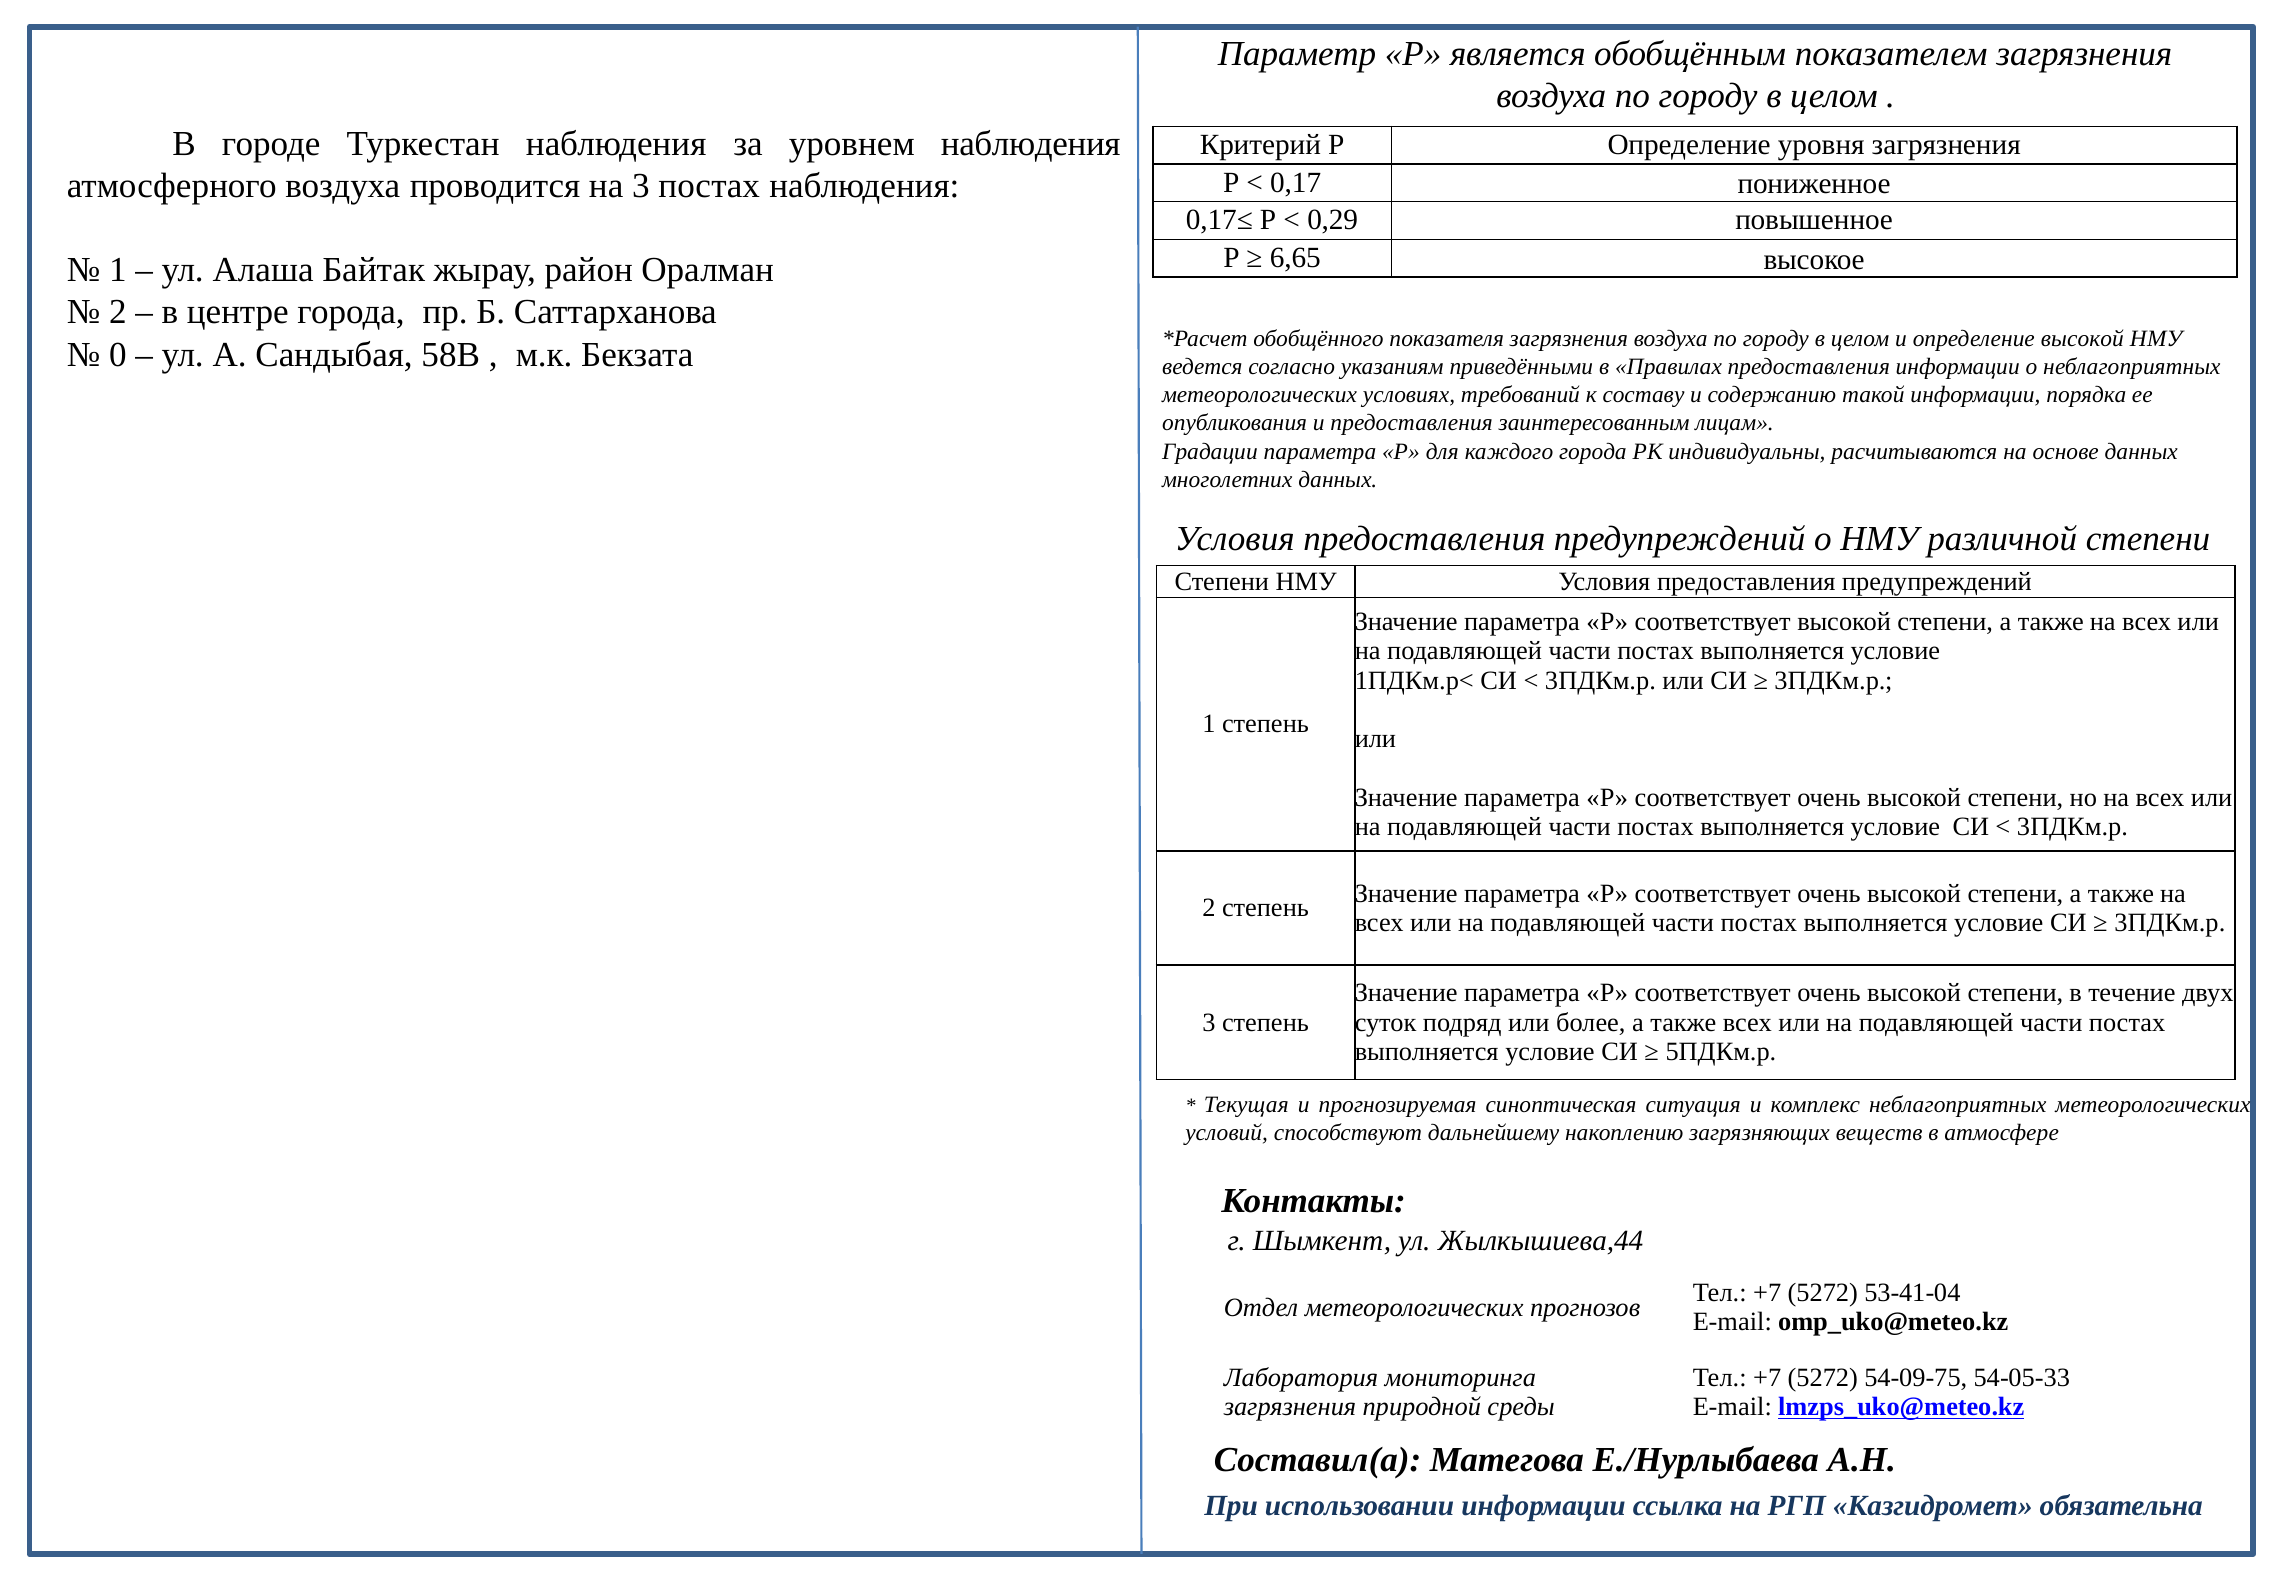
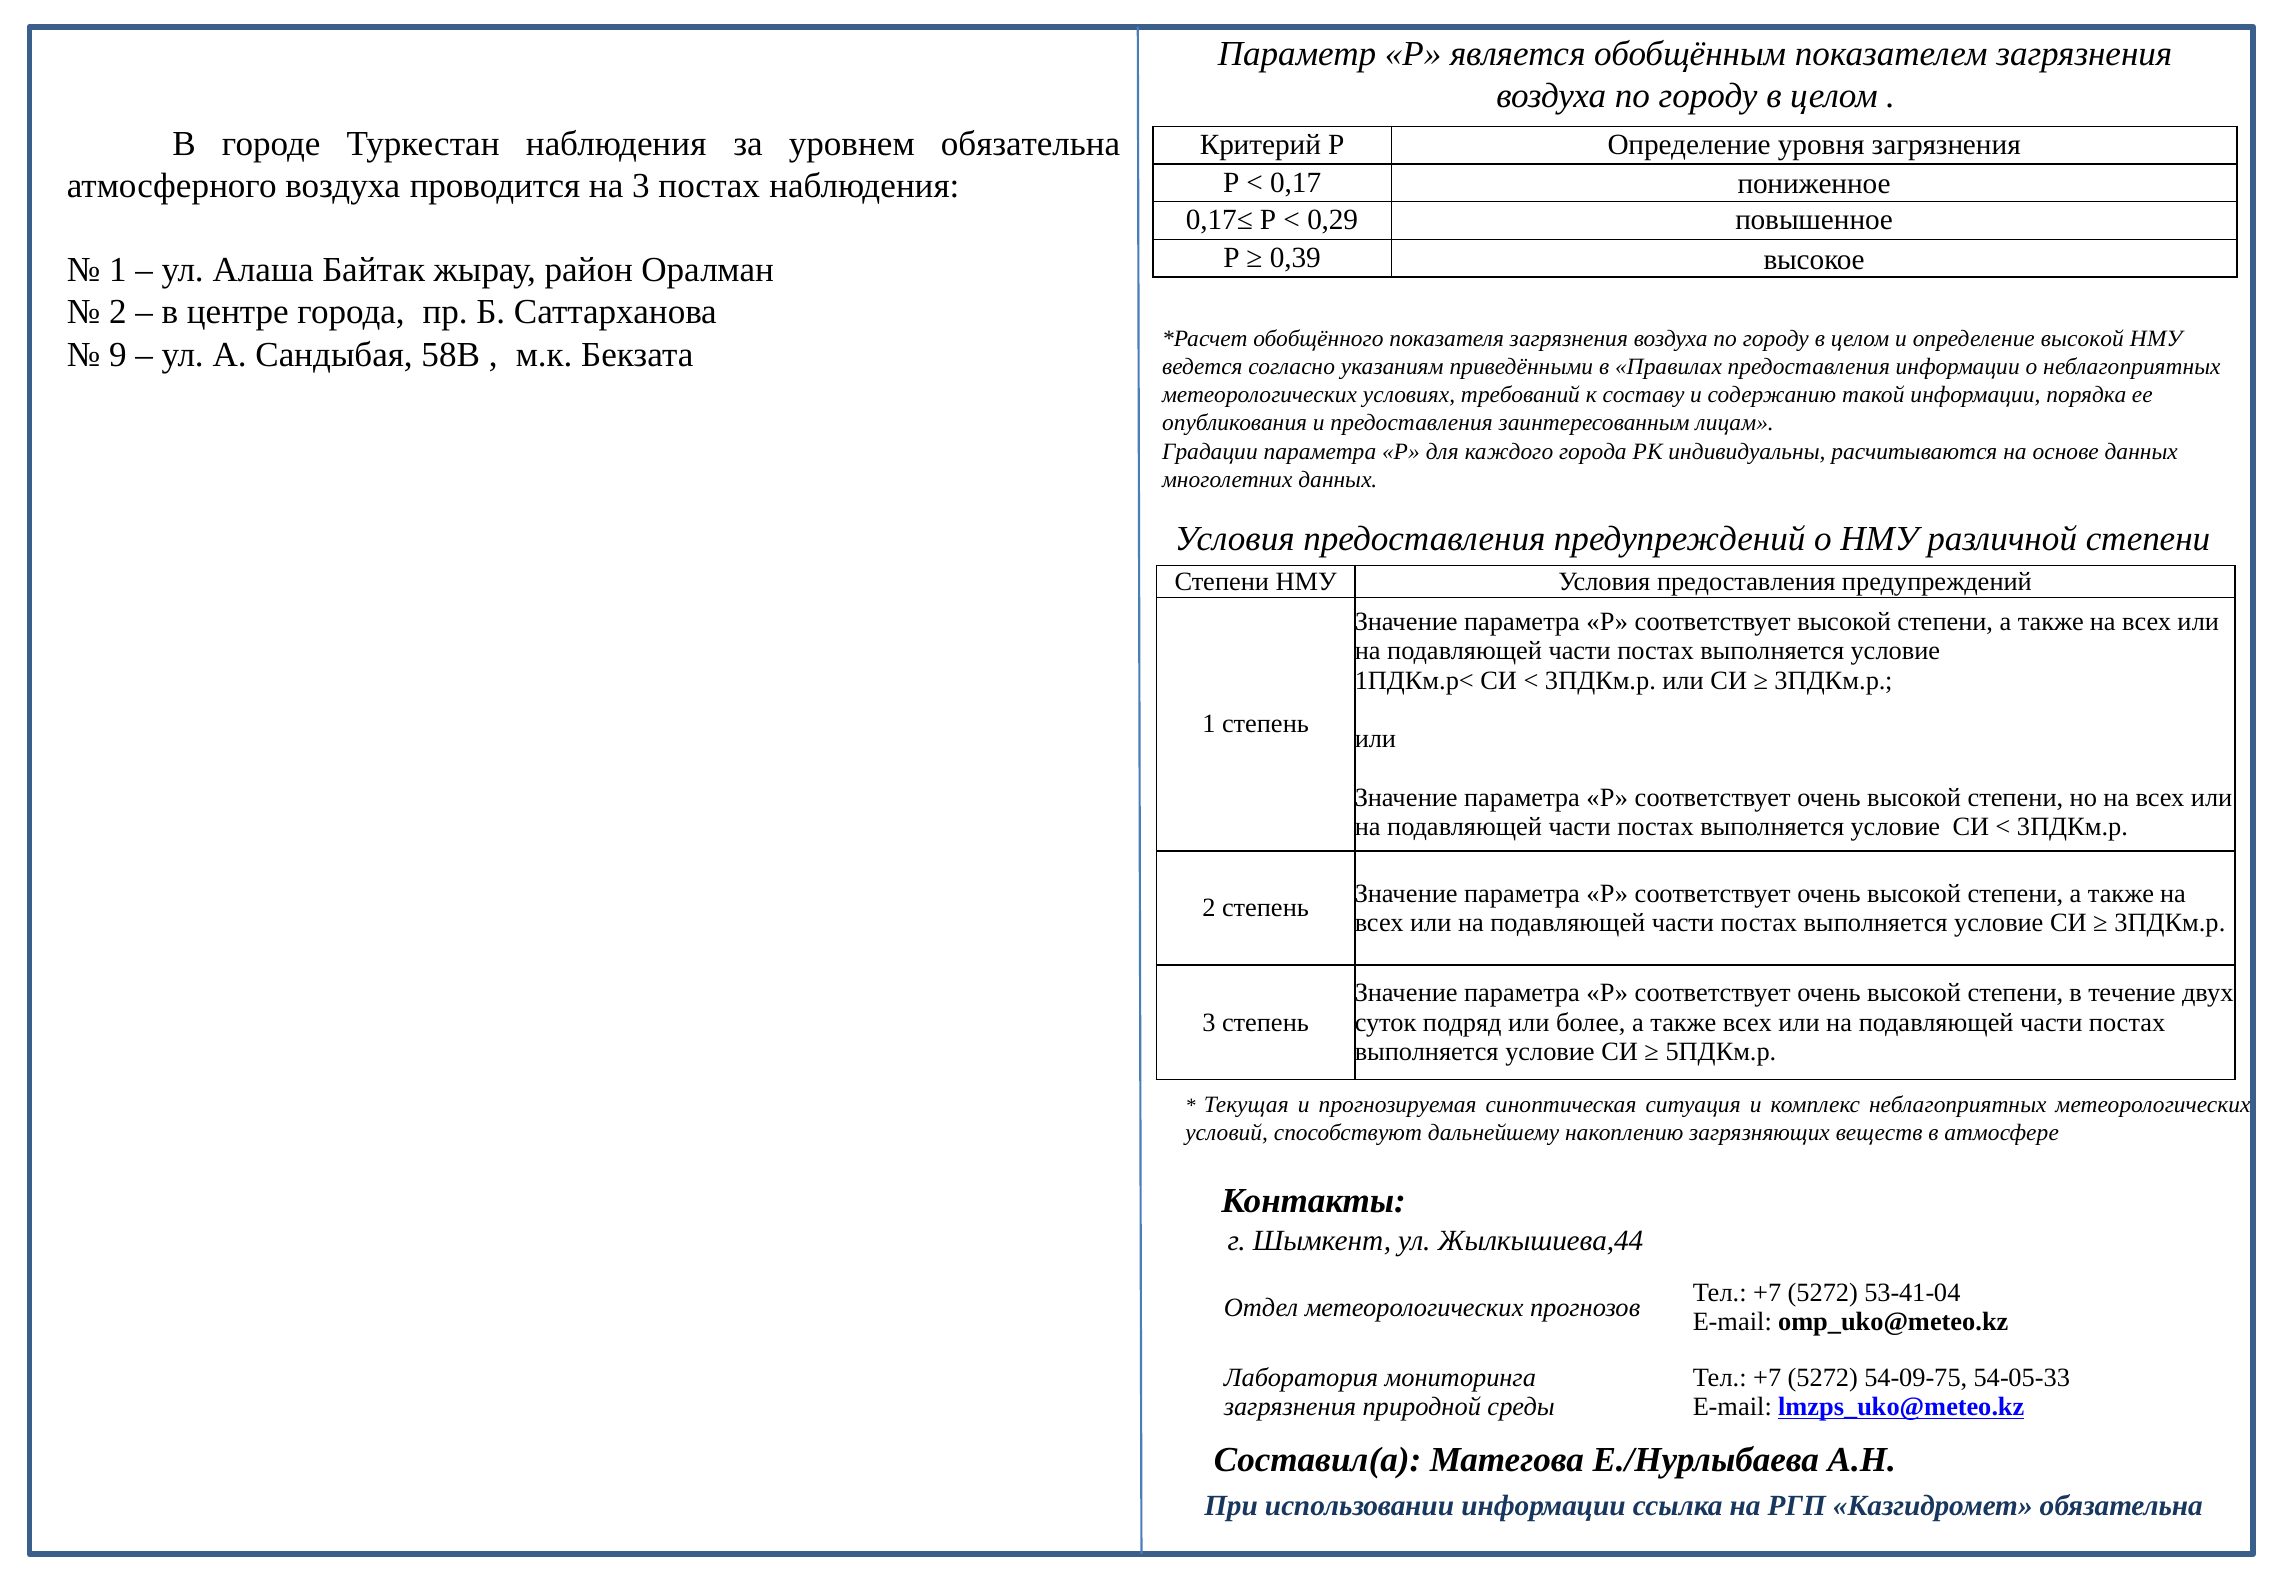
уровнем наблюдения: наблюдения -> обязательна (1031, 144)
6,65: 6,65 -> 0,39 (1295, 258)
0: 0 -> 9 (118, 354)
